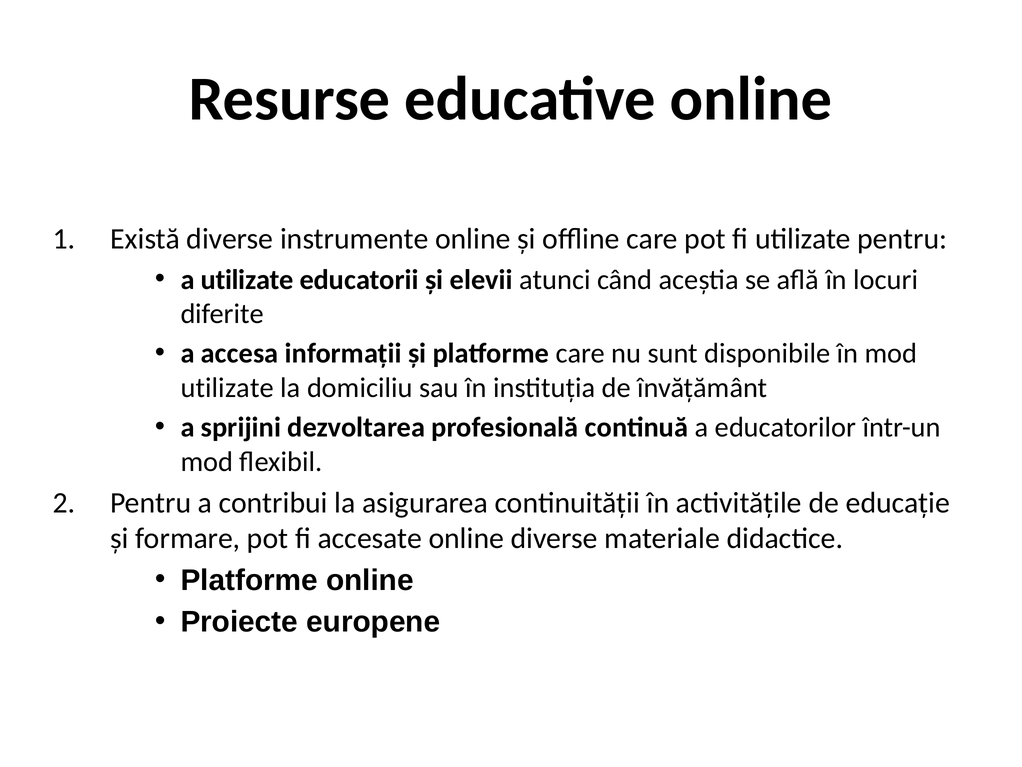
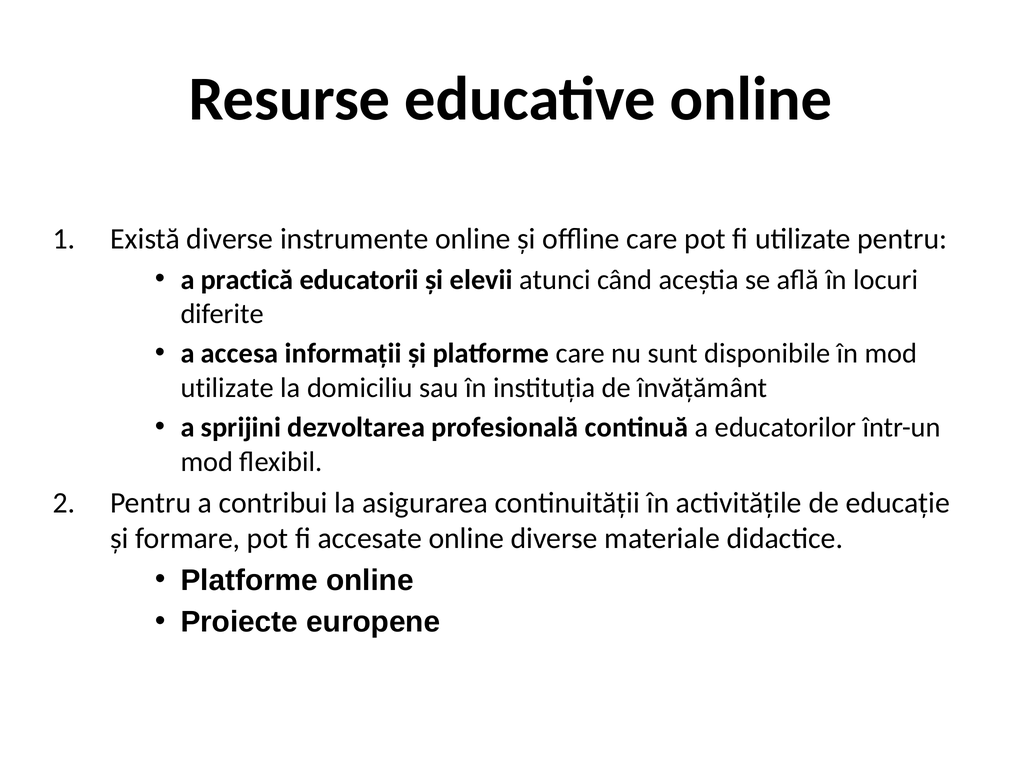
a utilizate: utilizate -> practică (247, 279)
